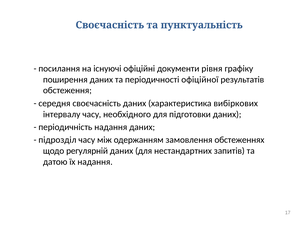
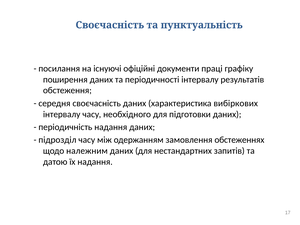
рівня: рівня -> праці (212, 68)
періодичності офіційної: офіційної -> інтервалу (200, 79)
регулярній: регулярній -> належним (87, 151)
